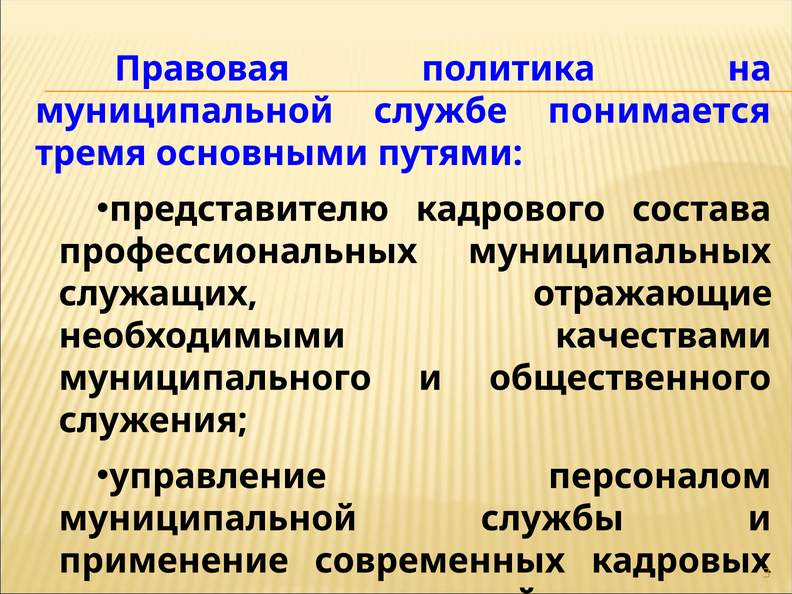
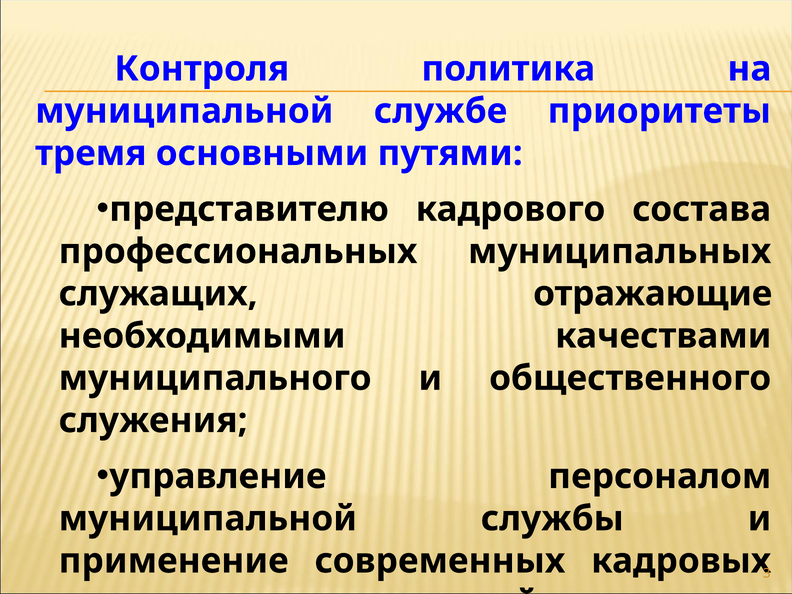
Правовая: Правовая -> Контроля (202, 69)
понимается: понимается -> приоритеты (659, 111)
